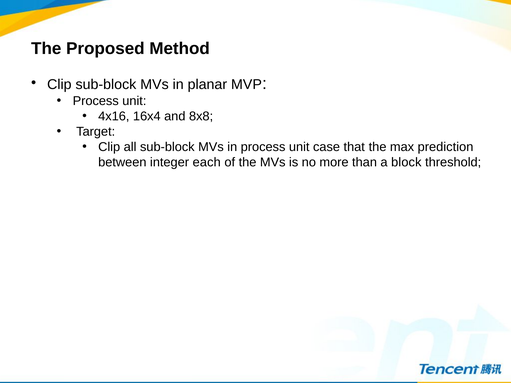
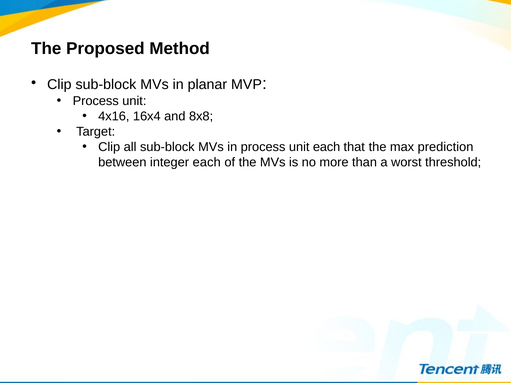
unit case: case -> each (327, 147)
block: block -> worst (406, 162)
